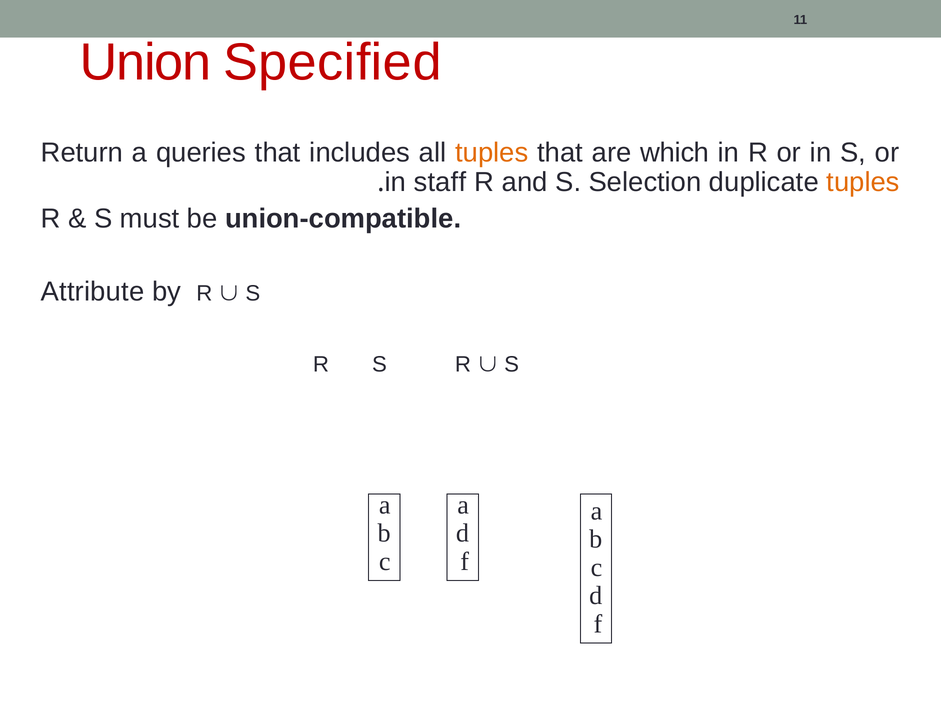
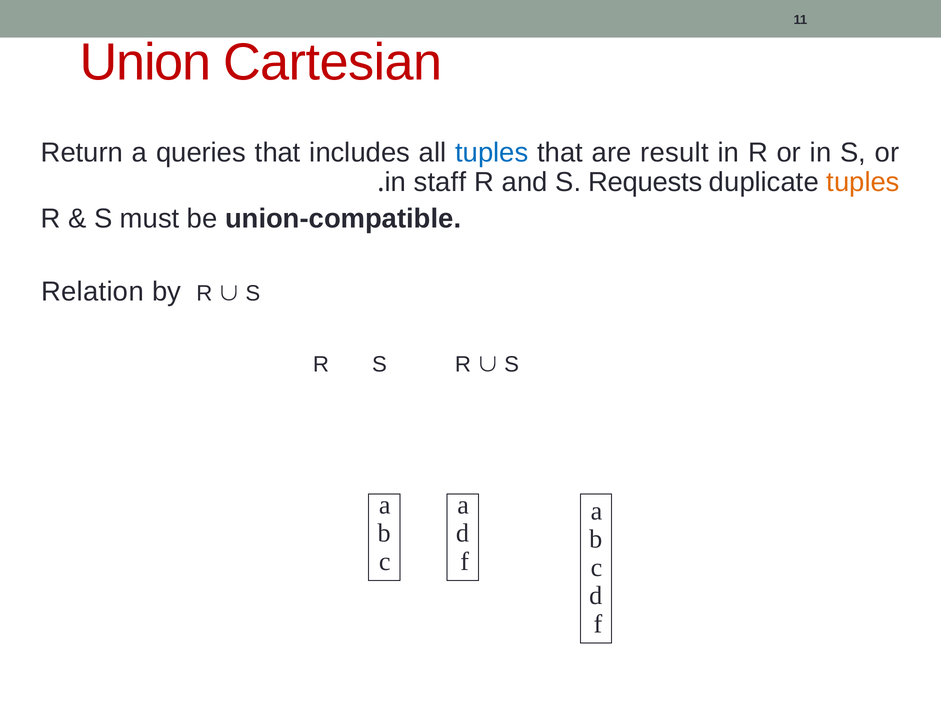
Specified: Specified -> Cartesian (333, 62)
tuples colour: orange -> blue (492, 153)
which: which -> result (674, 153)
Selection: Selection -> Requests (645, 182)
Attribute: Attribute -> Relation (92, 292)
